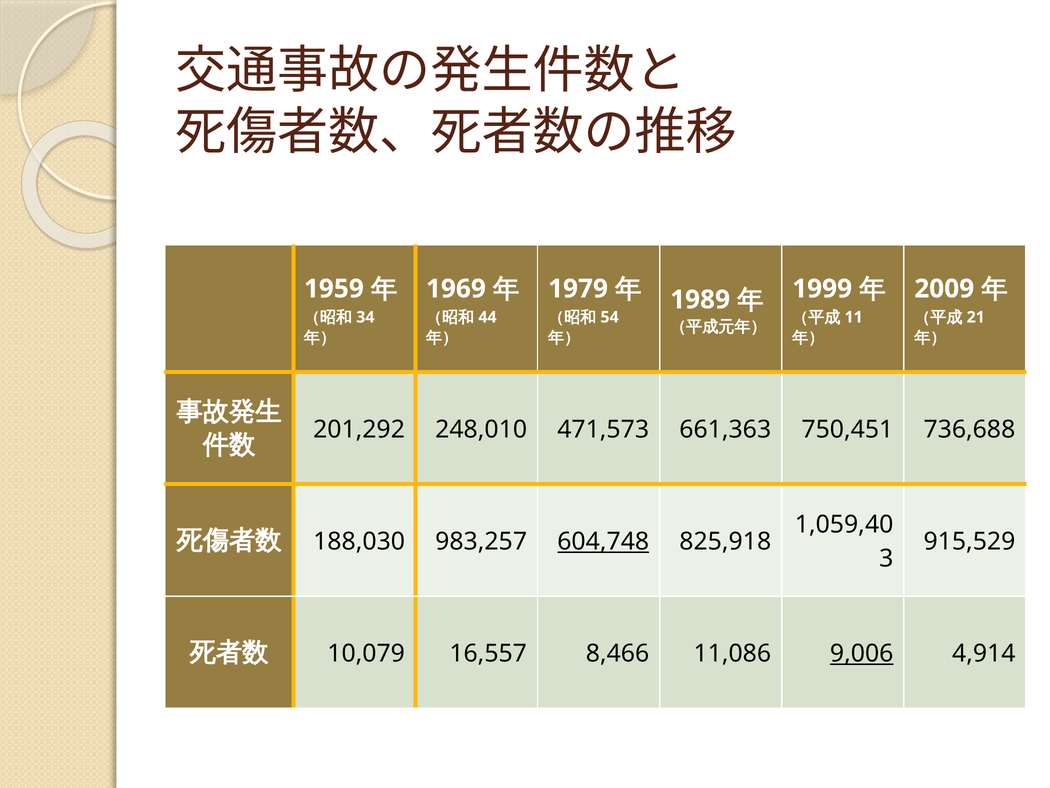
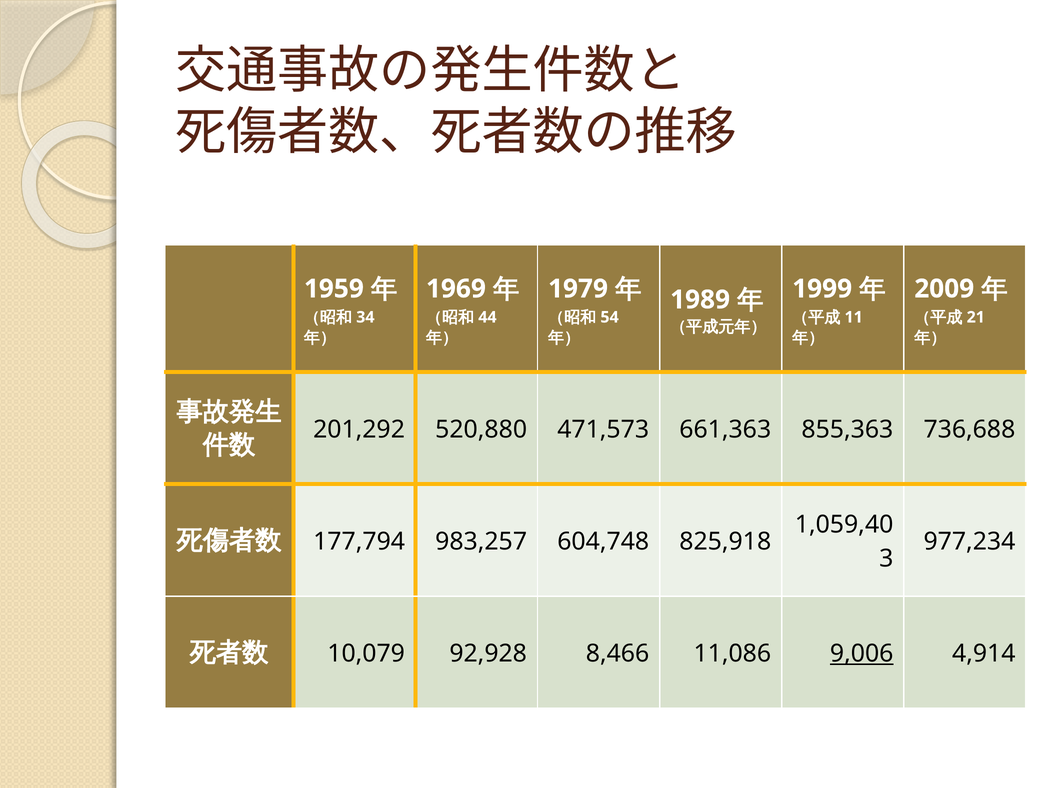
248,010: 248,010 -> 520,880 (481, 429)
750,451: 750,451 -> 855,363 (847, 429)
188,030: 188,030 -> 177,794 (359, 541)
604,748 underline: present -> none (603, 541)
915,529: 915,529 -> 977,234 (969, 541)
16,557: 16,557 -> 92,928 (488, 653)
